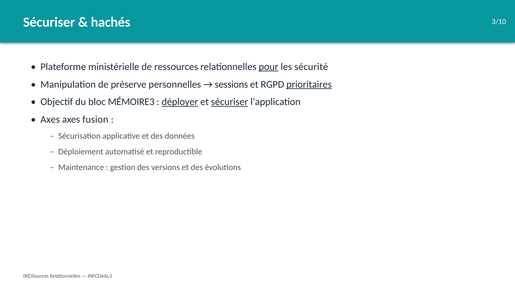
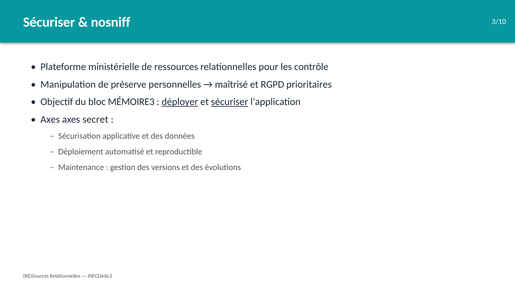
hachés: hachés -> nosniff (111, 22)
pour underline: present -> none (269, 67)
sécurité: sécurité -> contrôle (311, 67)
sessions: sessions -> maîtrisé (231, 84)
prioritaires underline: present -> none (309, 84)
fusion: fusion -> secret (95, 119)
